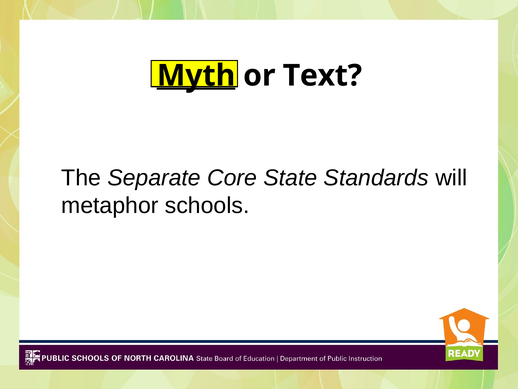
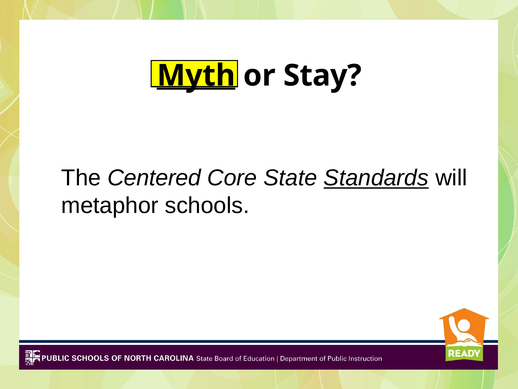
Text: Text -> Stay (322, 75)
Separate: Separate -> Centered (154, 178)
Standards underline: none -> present (376, 178)
